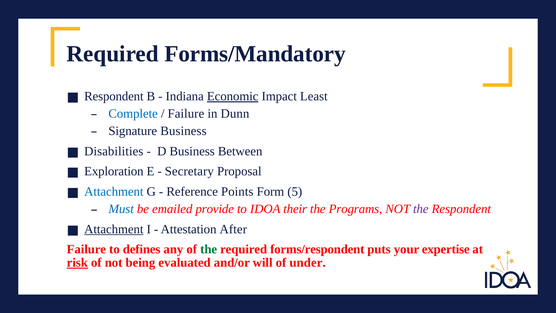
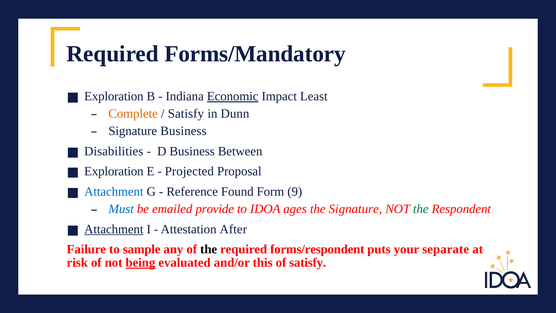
Respondent: Respondent -> Exploration (114, 96)
Complete colour: blue -> orange (133, 114)
Failure: Failure -> Satisfy (186, 114)
Secretary: Secretary -> Projected (189, 171)
Points: Points -> Found (237, 191)
5: 5 -> 9 (295, 191)
their: their -> ages (295, 209)
the Programs: Programs -> Signature (355, 209)
the colour: purple -> green (421, 209)
defines: defines -> sample (142, 249)
the colour: green -> black (209, 249)
expertise: expertise -> separate (446, 249)
risk underline: present -> none (77, 262)
being underline: none -> present (140, 262)
will: will -> this (263, 262)
of under: under -> satisfy (308, 262)
